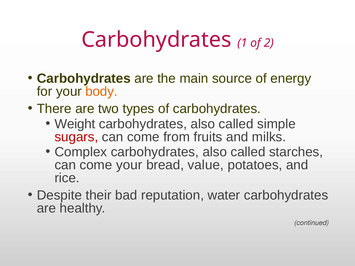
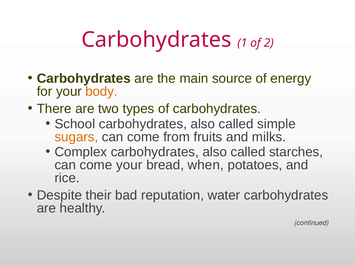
Weight: Weight -> School (75, 124)
sugars colour: red -> orange (76, 137)
value: value -> when (206, 165)
